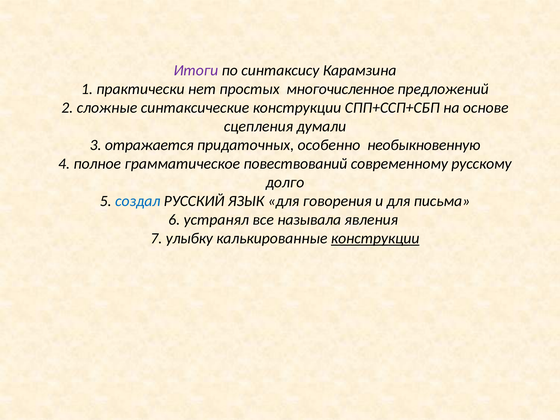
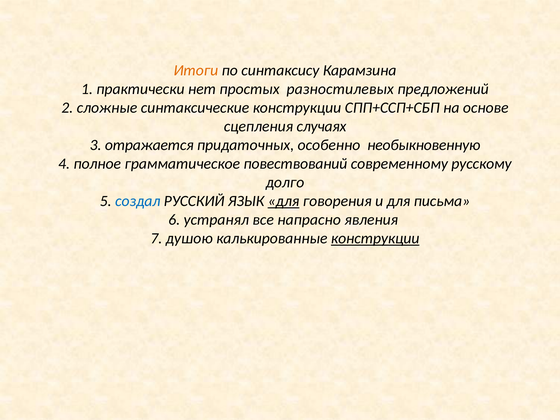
Итоги colour: purple -> orange (196, 70)
многочисленное: многочисленное -> разностилевых (340, 89)
думали: думали -> случаях (321, 126)
для underline: none -> present (284, 201)
называла: называла -> напрасно (309, 220)
улыбку: улыбку -> душою (189, 238)
